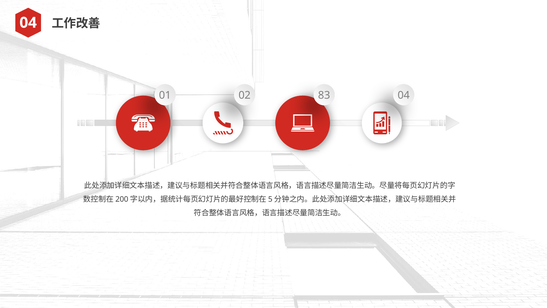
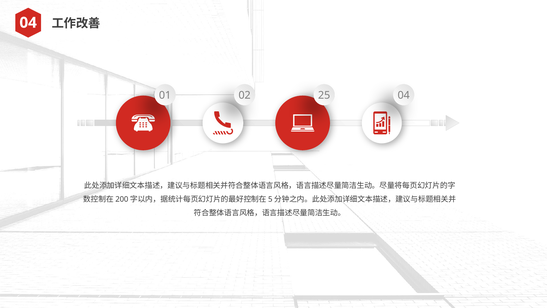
83: 83 -> 25 (324, 95)
